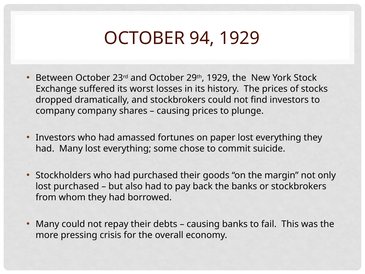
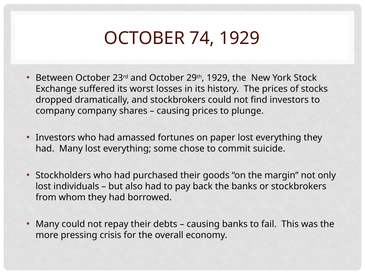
94: 94 -> 74 (202, 38)
lost purchased: purchased -> individuals (76, 186)
